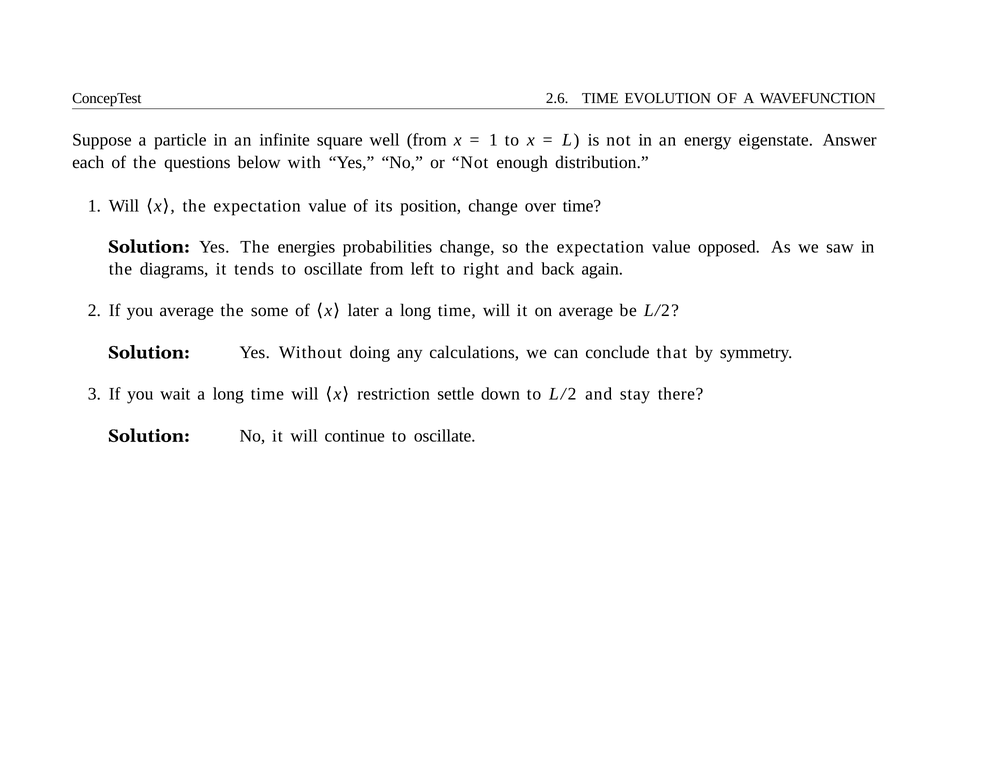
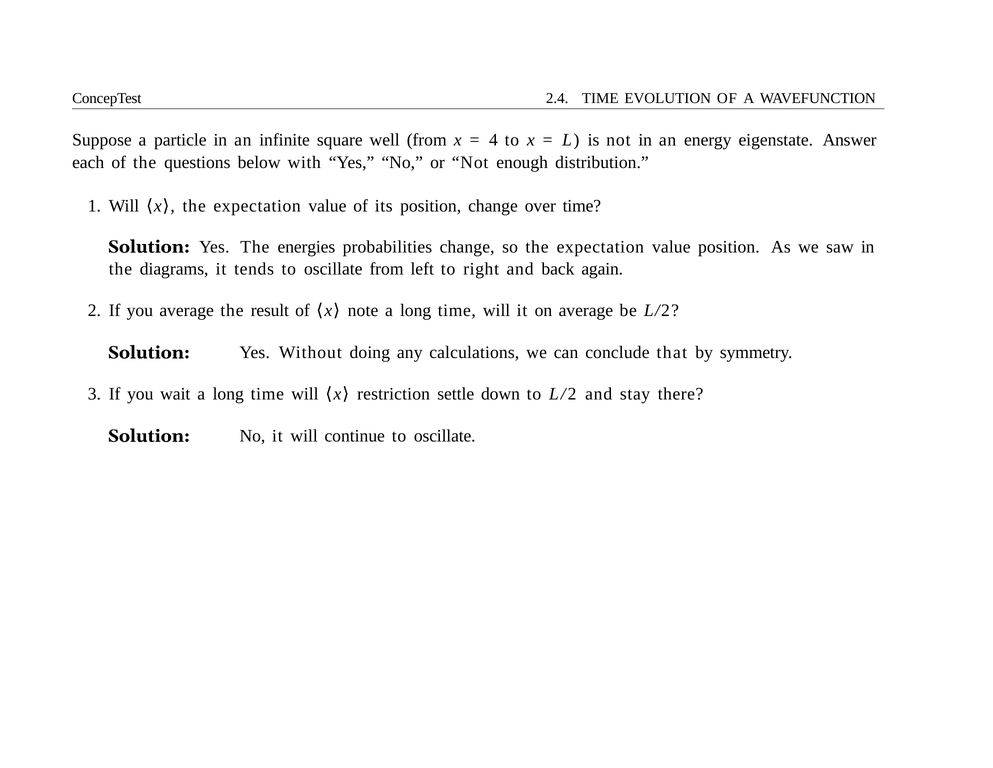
2.6: 2.6 -> 2.4 (557, 98)
1: 1 -> 4 (493, 140)
value opposed: opposed -> position (729, 247)
some: some -> result (270, 310)
later: later -> note (363, 310)
